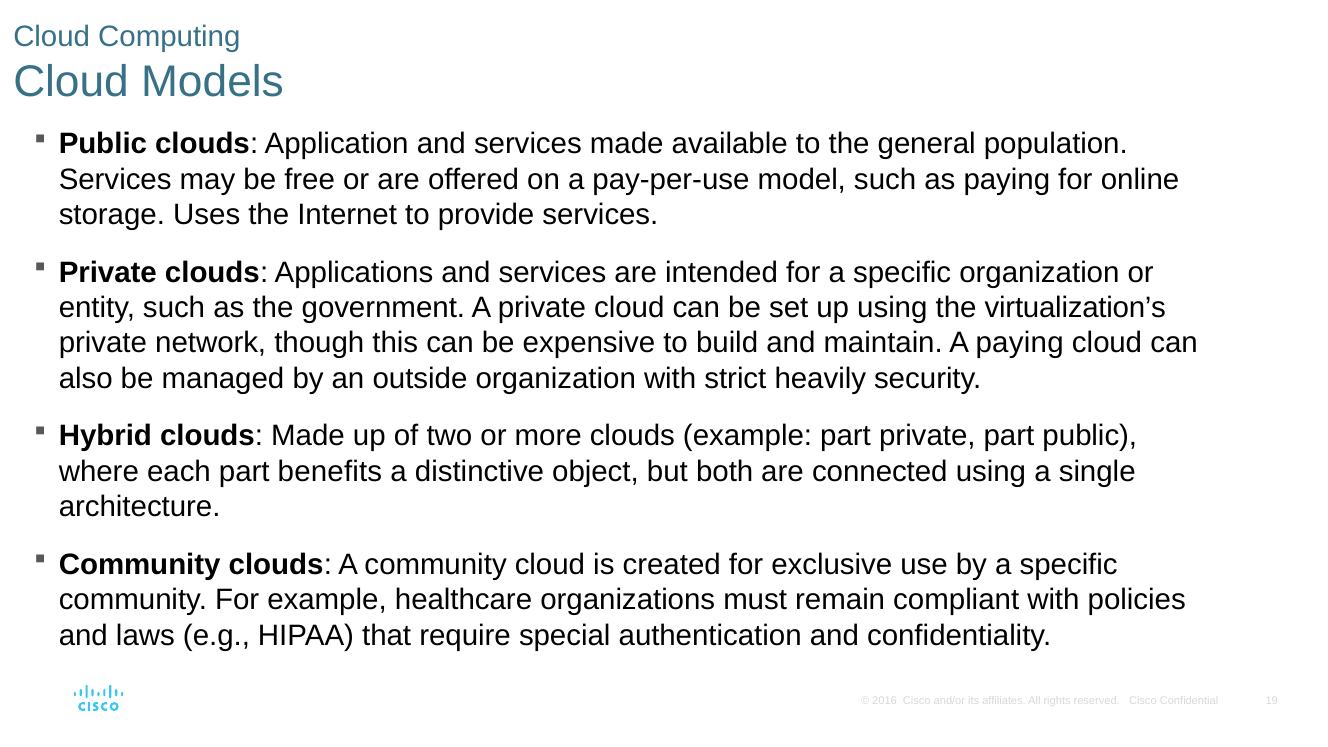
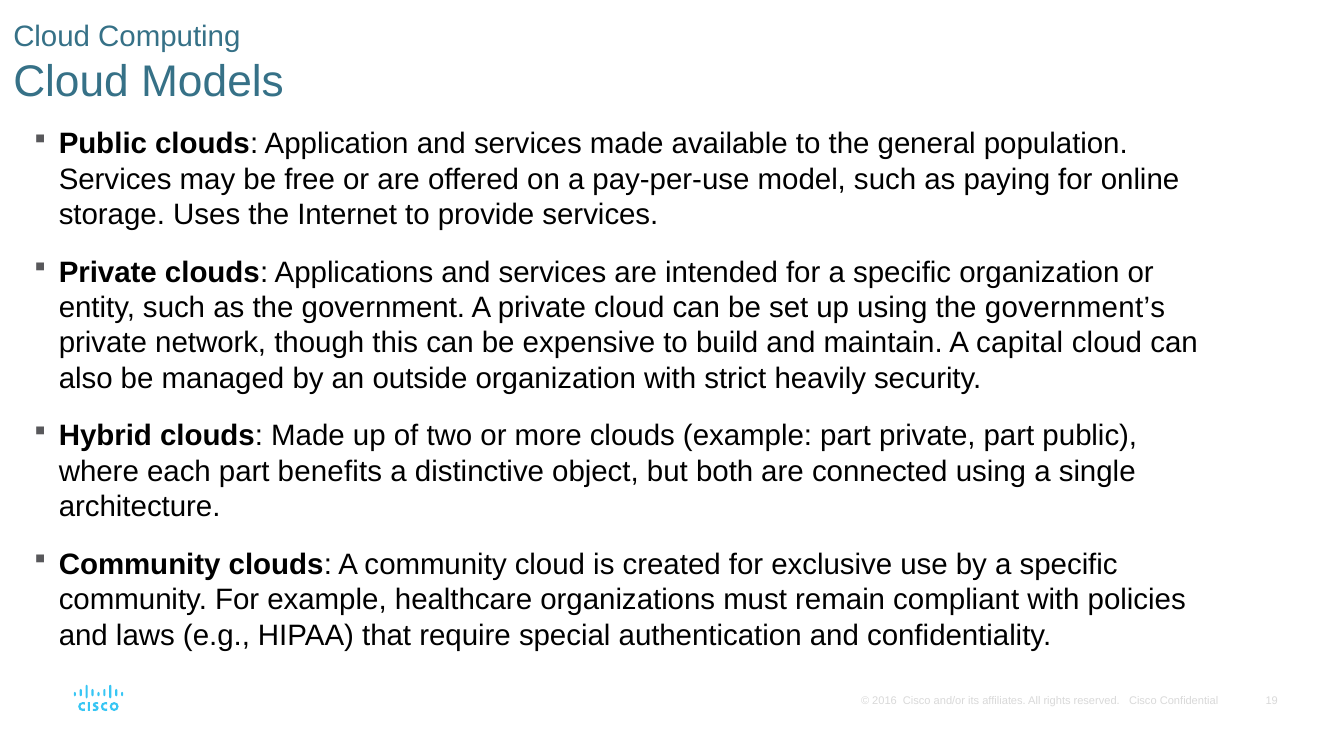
virtualization’s: virtualization’s -> government’s (1075, 308)
A paying: paying -> capital (1020, 343)
